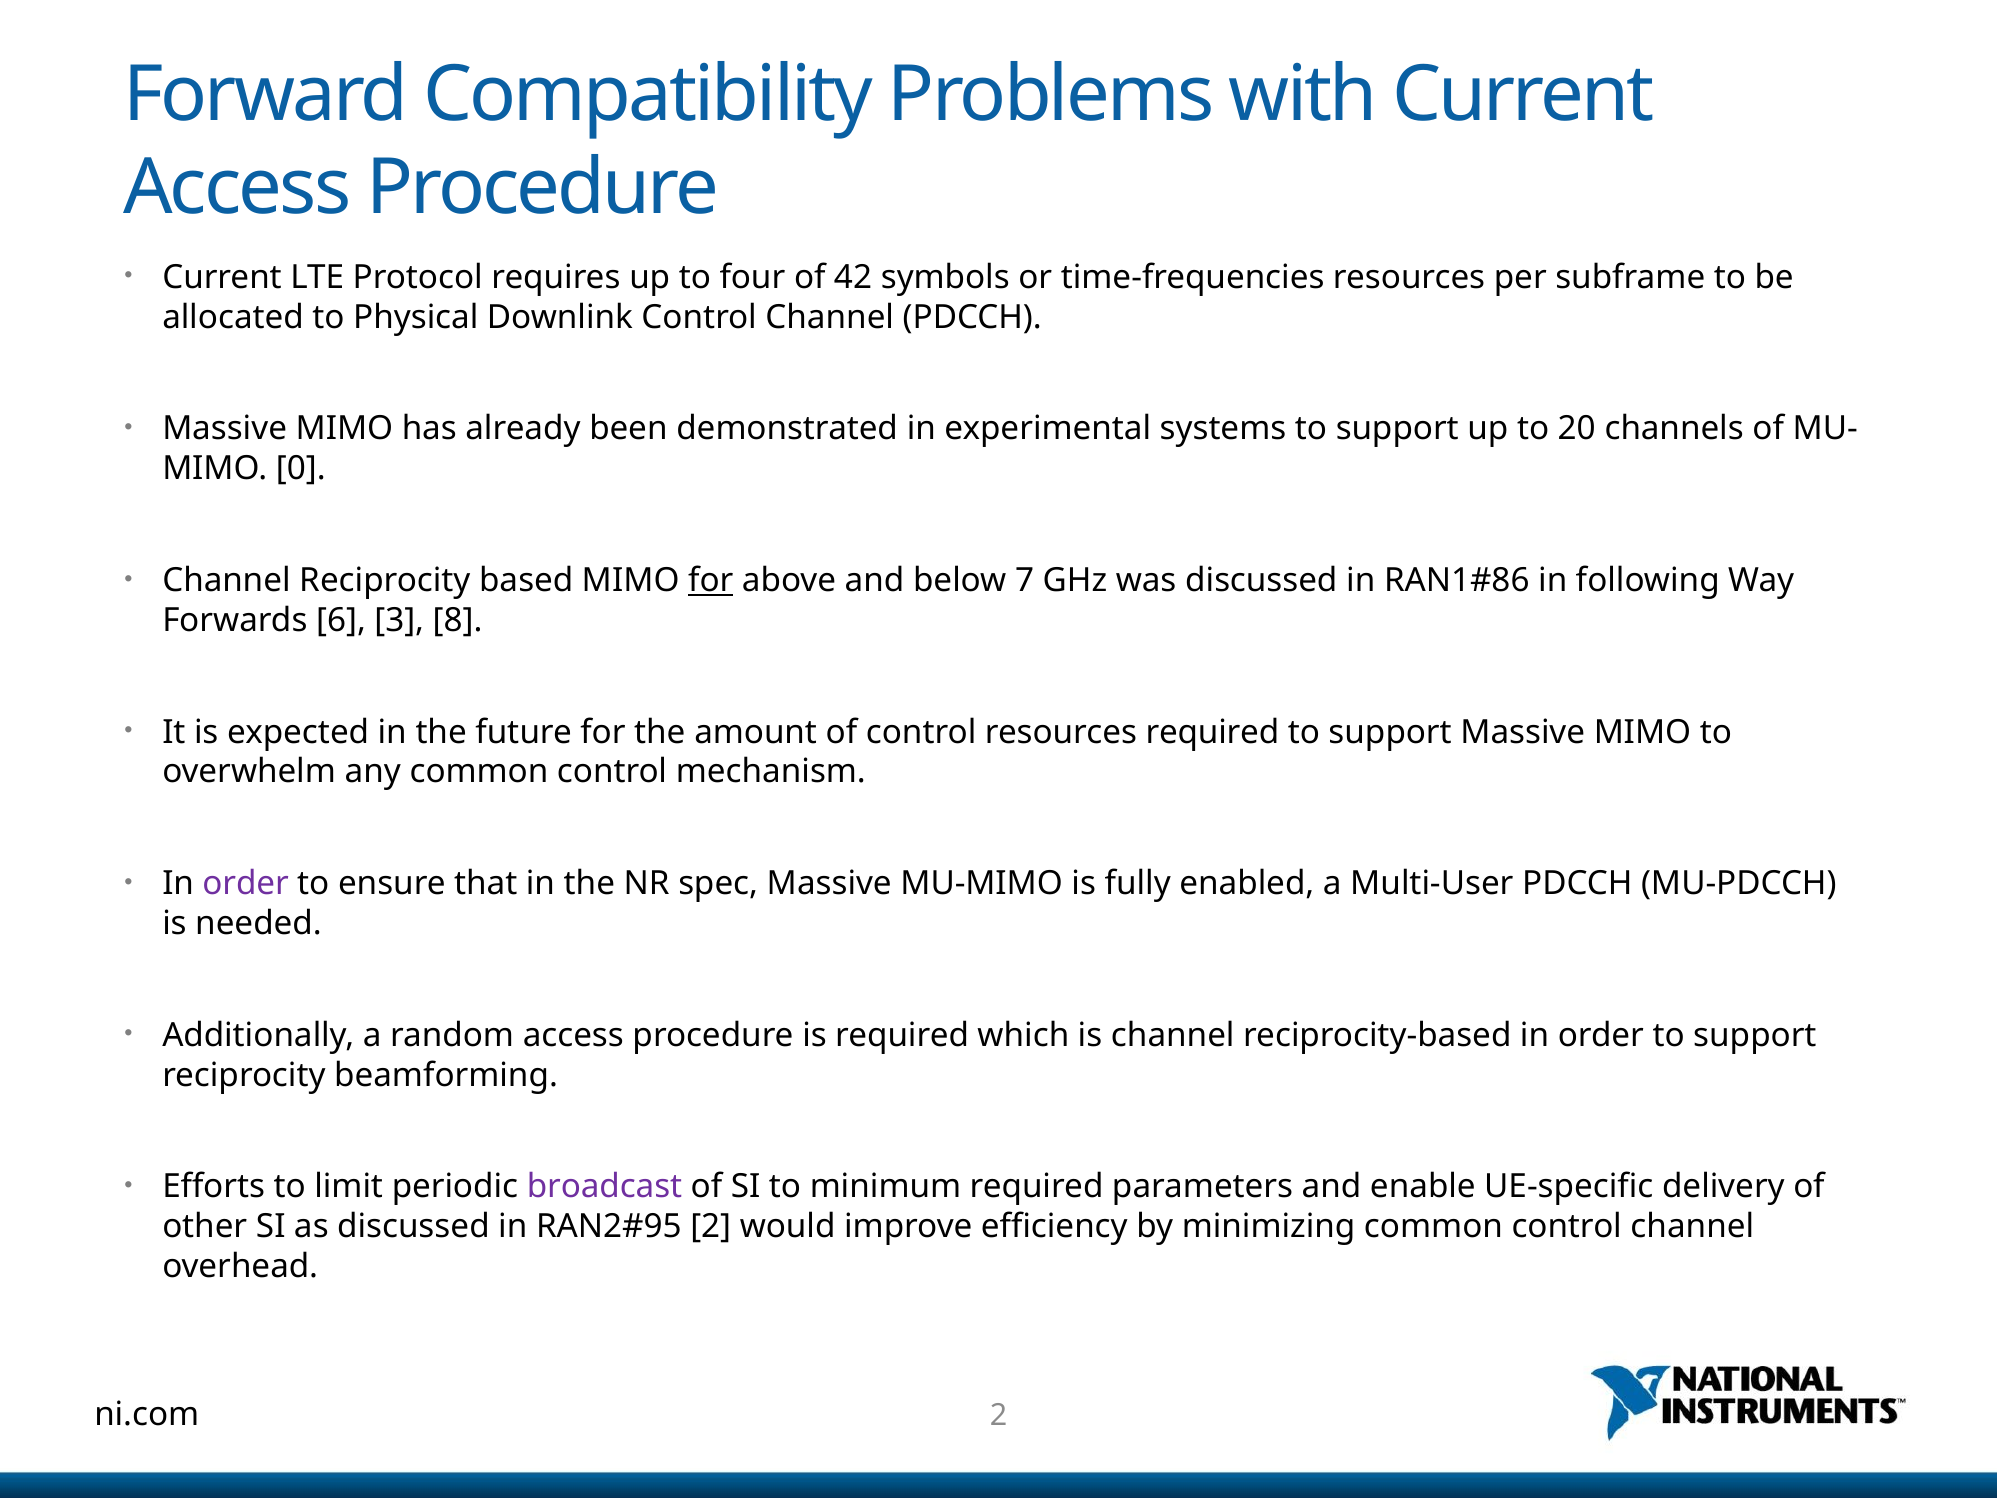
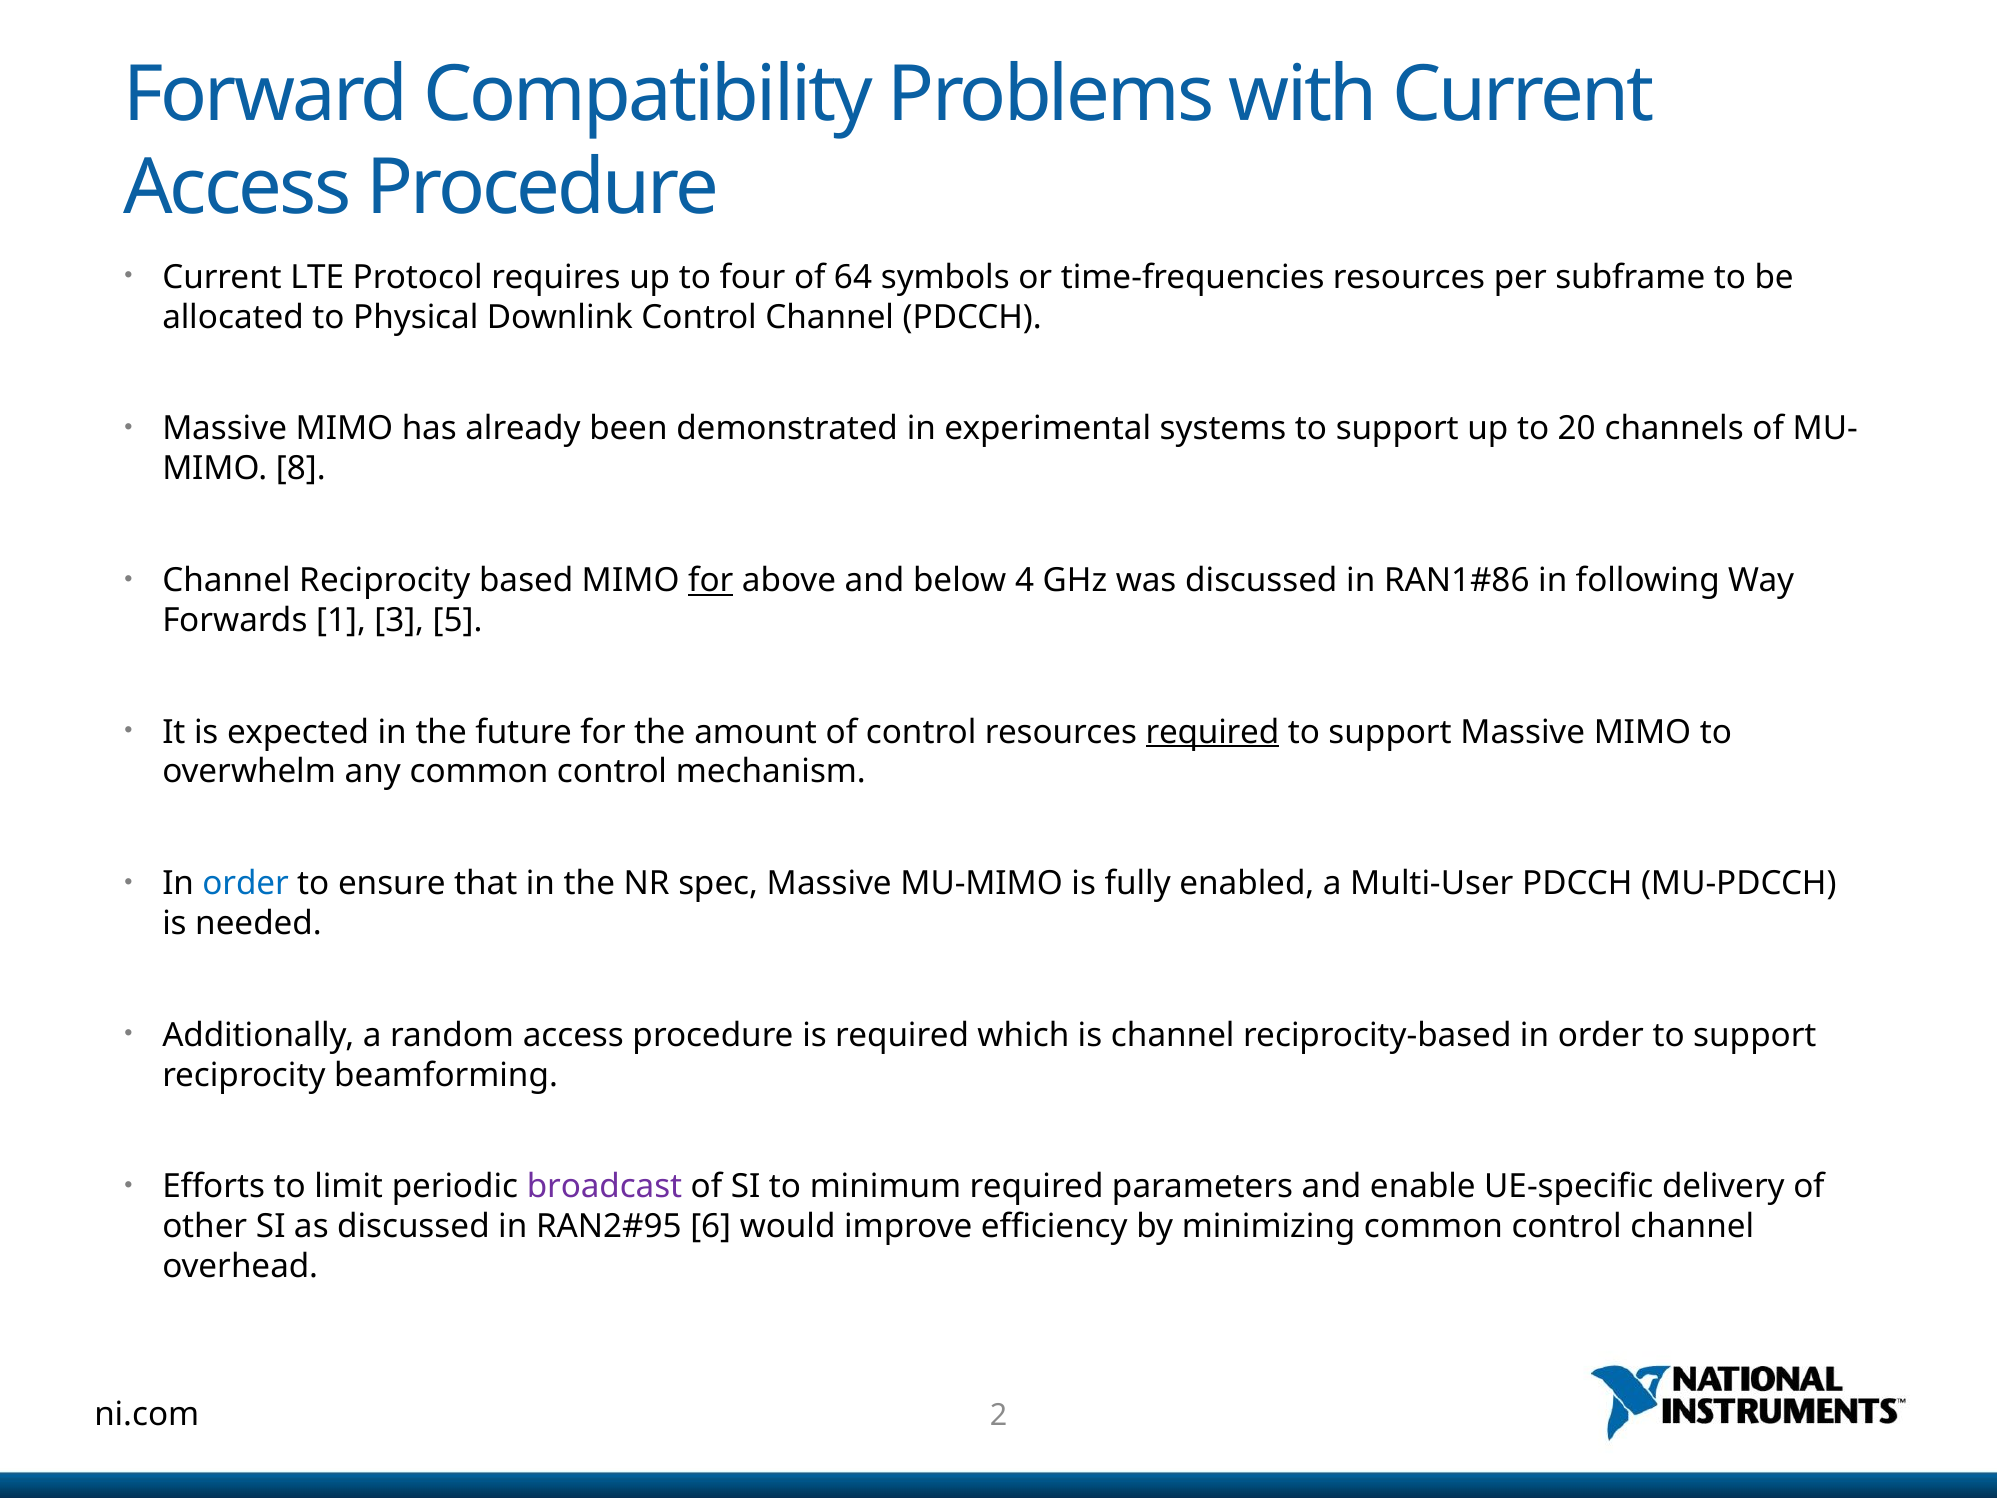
42: 42 -> 64 (853, 277)
0: 0 -> 8 (301, 469)
7: 7 -> 4 (1025, 580)
6: 6 -> 1 (341, 620)
8: 8 -> 5 (458, 620)
required underline: none -> present (1212, 732)
order colour: purple -> blue (246, 884)
2: 2 -> 6 (711, 1227)
